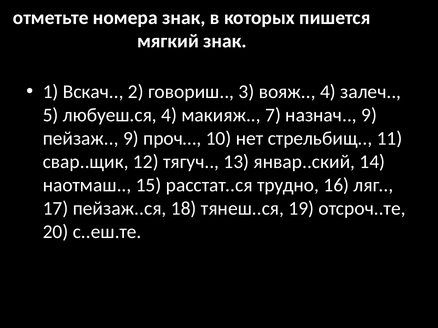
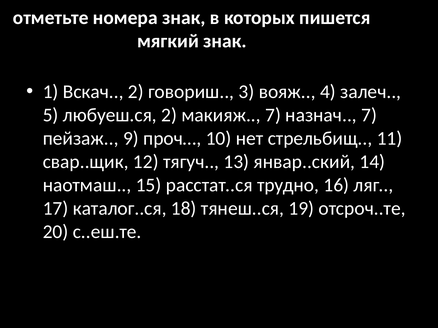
любуеш.ся 4: 4 -> 2 (169, 115)
назнач 9: 9 -> 7 (369, 115)
пейзаж..ся: пейзаж..ся -> каталог..ся (120, 209)
